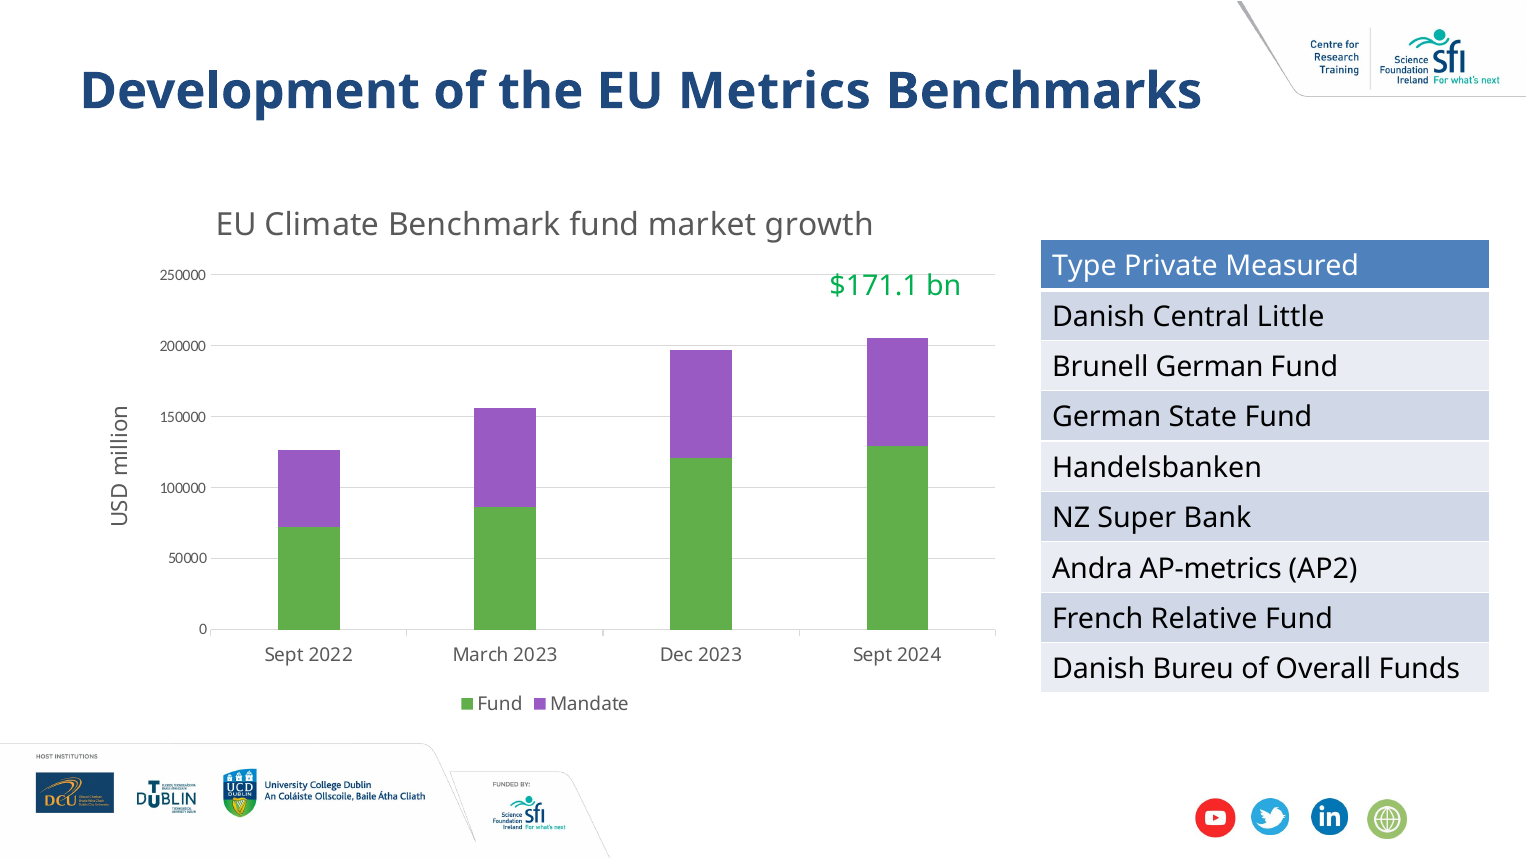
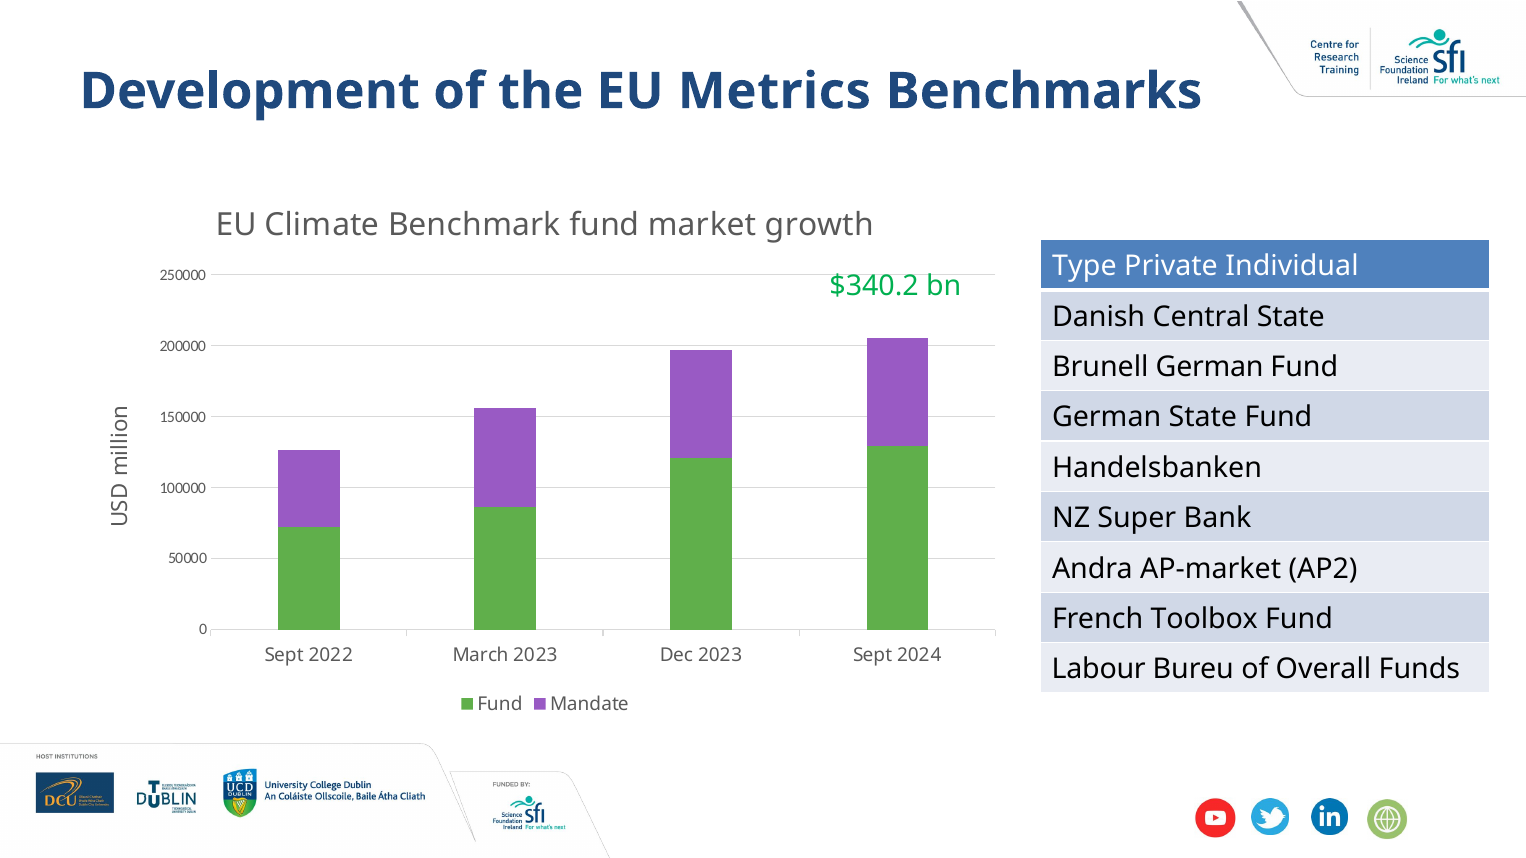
Measured: Measured -> Individual (1292, 266)
$171.1: $171.1 -> $340.2 (874, 286)
Central Little: Little -> State (1291, 317)
AP-metrics: AP-metrics -> AP-market (1211, 569)
Relative: Relative -> Toolbox (1204, 619)
Danish: Danish -> Labour (1099, 670)
